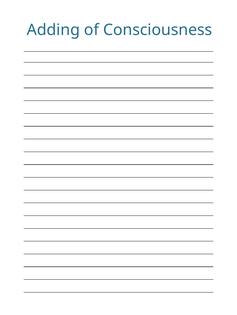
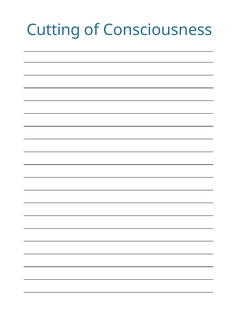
Adding: Adding -> Cutting (53, 30)
